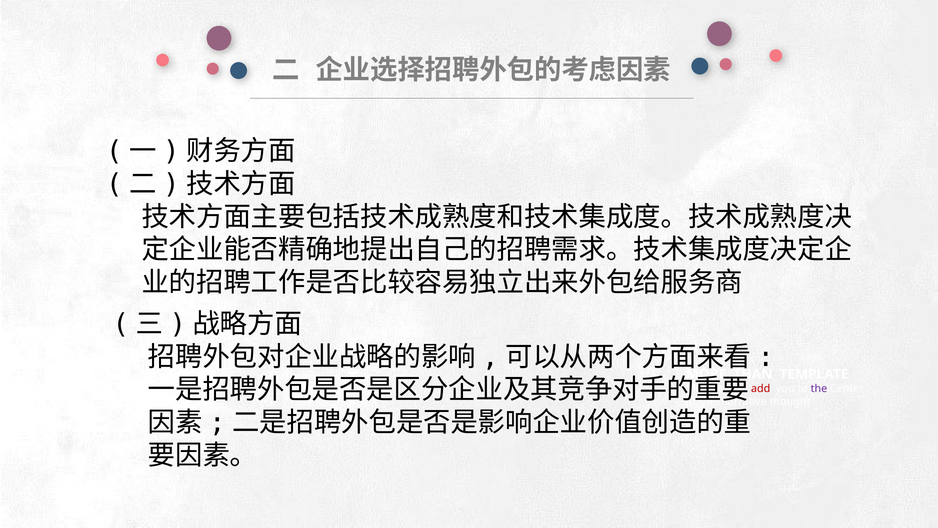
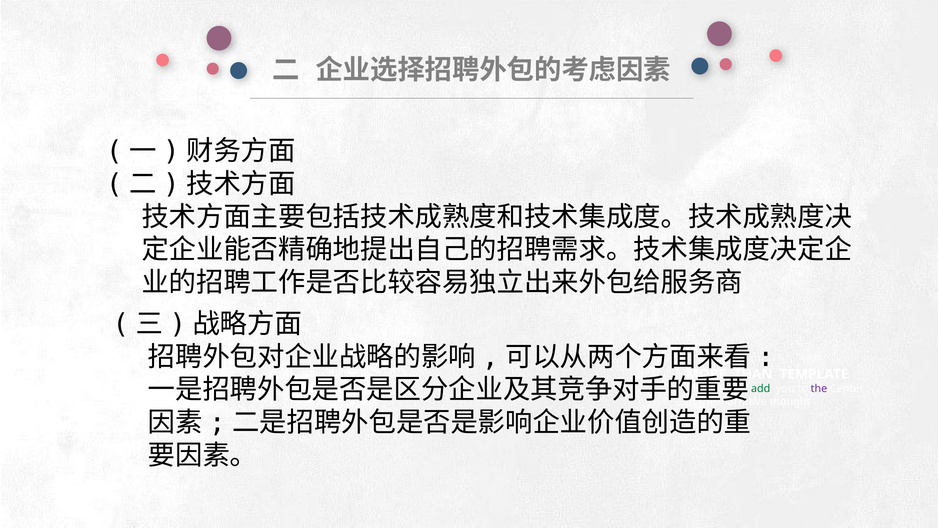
add colour: red -> green (761, 388)
